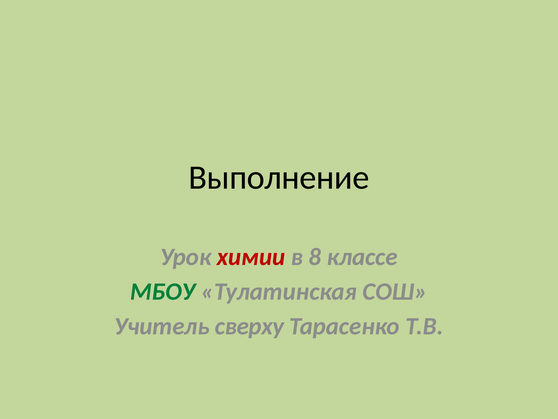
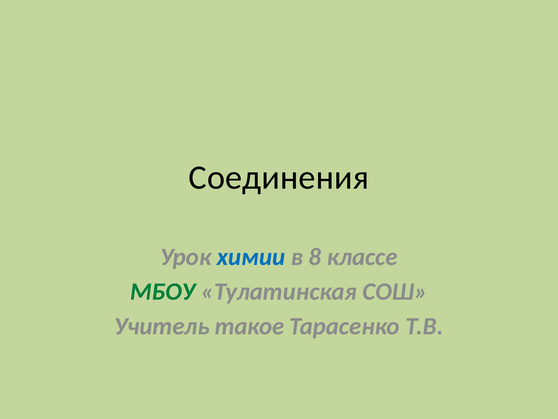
Выполнение: Выполнение -> Соединения (279, 177)
химии colour: red -> blue (251, 257)
сверху: сверху -> такое (250, 326)
